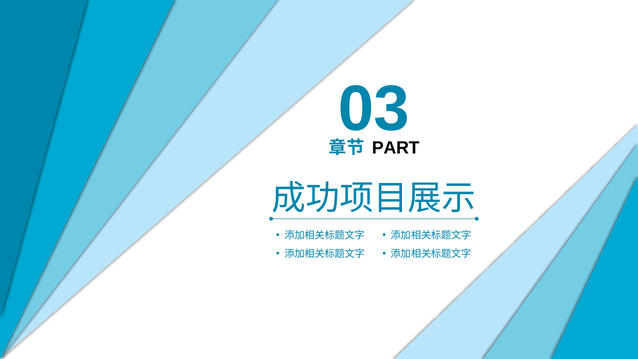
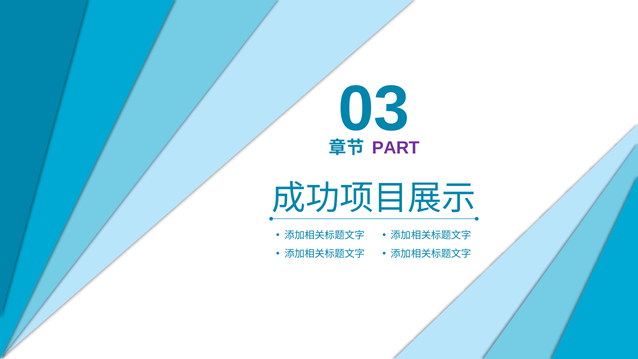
PART colour: black -> purple (396, 148)
